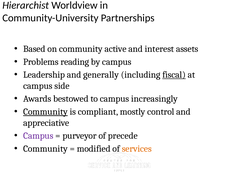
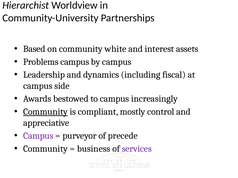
active: active -> white (115, 49)
Problems reading: reading -> campus (75, 62)
generally: generally -> dynamics (101, 75)
fiscal underline: present -> none (174, 75)
modified: modified -> business (94, 149)
services colour: orange -> purple (137, 149)
